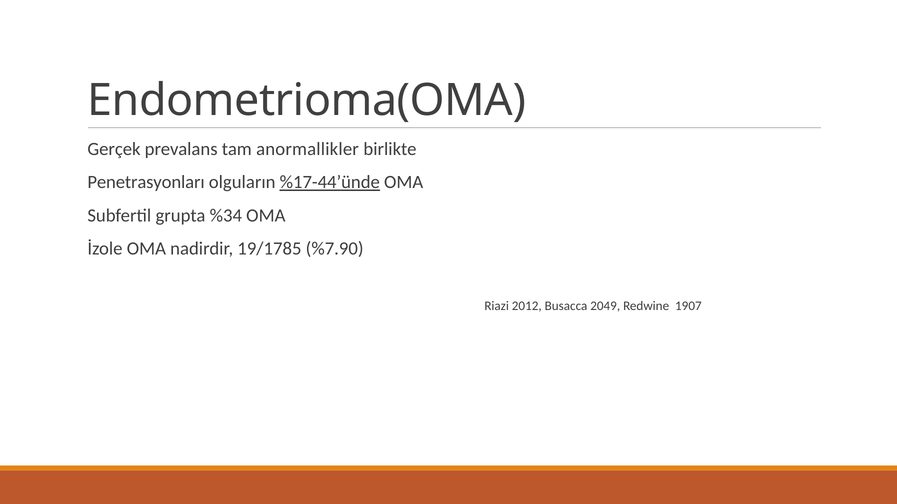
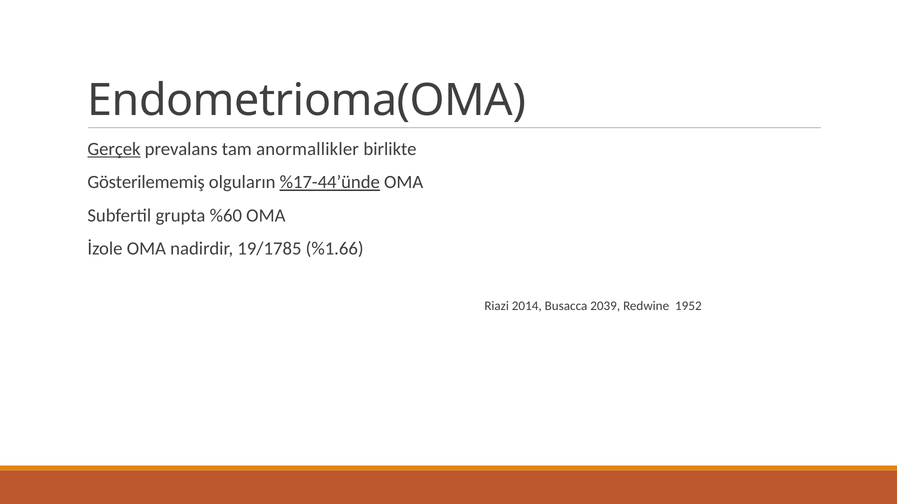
Gerçek underline: none -> present (114, 149)
Penetrasyonları: Penetrasyonları -> Gösterilememiş (146, 182)
%34: %34 -> %60 (226, 216)
%7.90: %7.90 -> %1.66 (335, 249)
2012: 2012 -> 2014 (527, 306)
2049: 2049 -> 2039 (605, 306)
1907: 1907 -> 1952 (688, 306)
